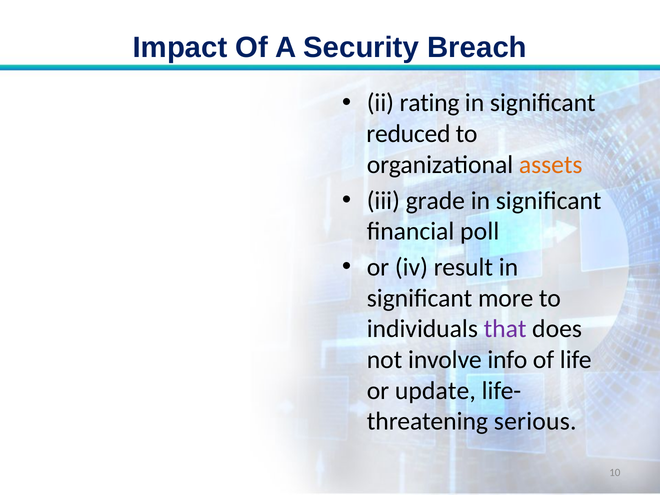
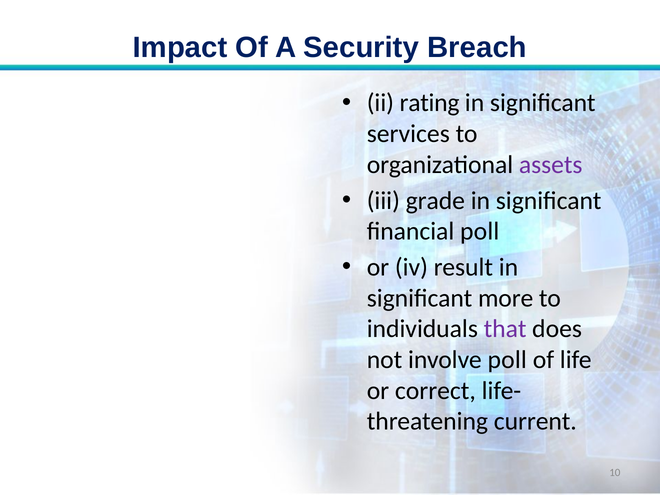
reduced: reduced -> services (408, 134)
assets colour: orange -> purple (551, 165)
involve info: info -> poll (507, 360)
update: update -> correct (435, 391)
serious: serious -> current (535, 421)
